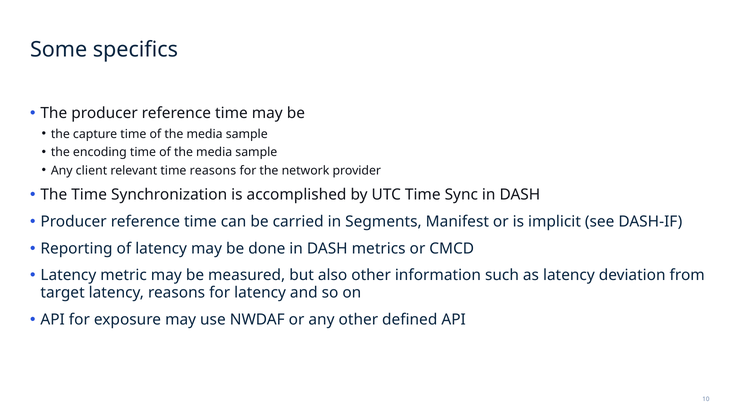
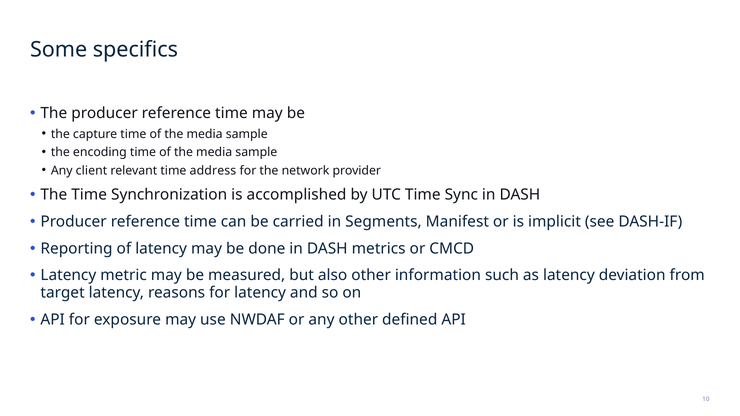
time reasons: reasons -> address (213, 171)
